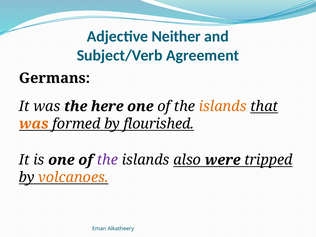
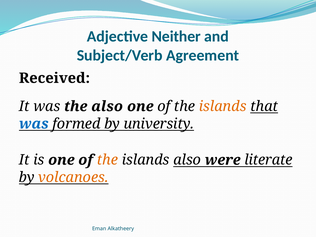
Germans: Germans -> Received (54, 78)
the here: here -> also (107, 106)
was colour: orange -> blue (34, 124)
flourished: flourished -> university (159, 124)
the colour: purple -> orange (107, 160)
tripped: tripped -> literate (268, 160)
